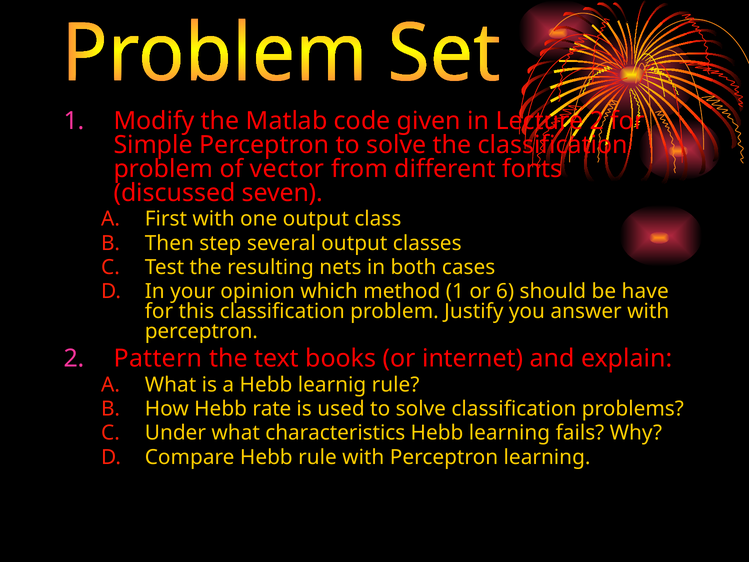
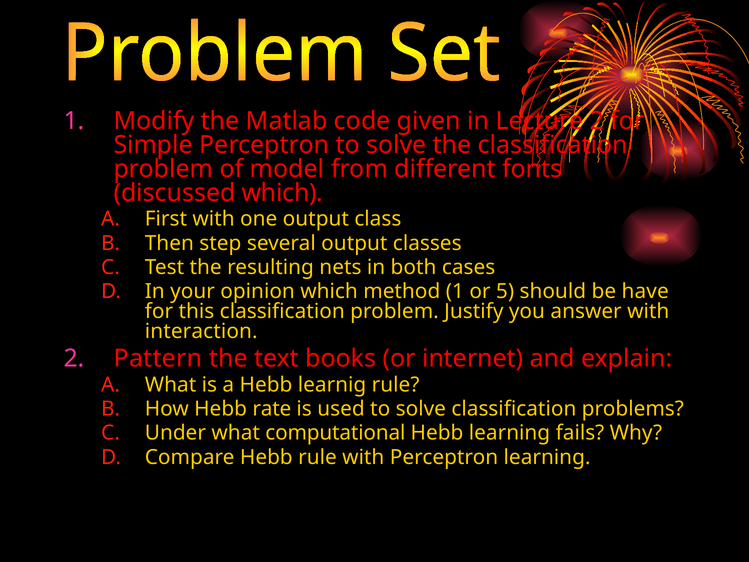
vector: vector -> model (287, 169)
discussed seven: seven -> which (282, 193)
6: 6 -> 5 (505, 291)
perceptron: perceptron -> interaction (201, 331)
characteristics: characteristics -> computational (335, 433)
